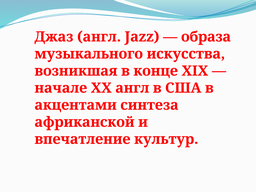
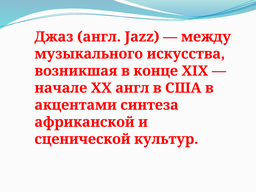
образа: образа -> между (206, 37)
впечатление: впечатление -> сценической (82, 139)
